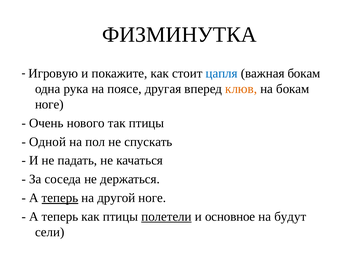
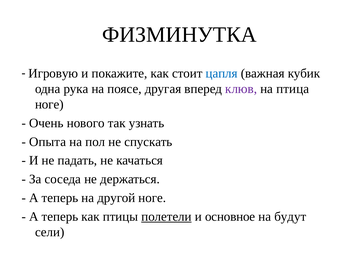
важная бокам: бокам -> кубик (304, 73)
клюв colour: orange -> purple (241, 89)
на бокам: бокам -> птица (293, 89)
так птицы: птицы -> узнать (147, 123)
Одной: Одной -> Опыта (48, 142)
теперь underline: present -> none (60, 198)
